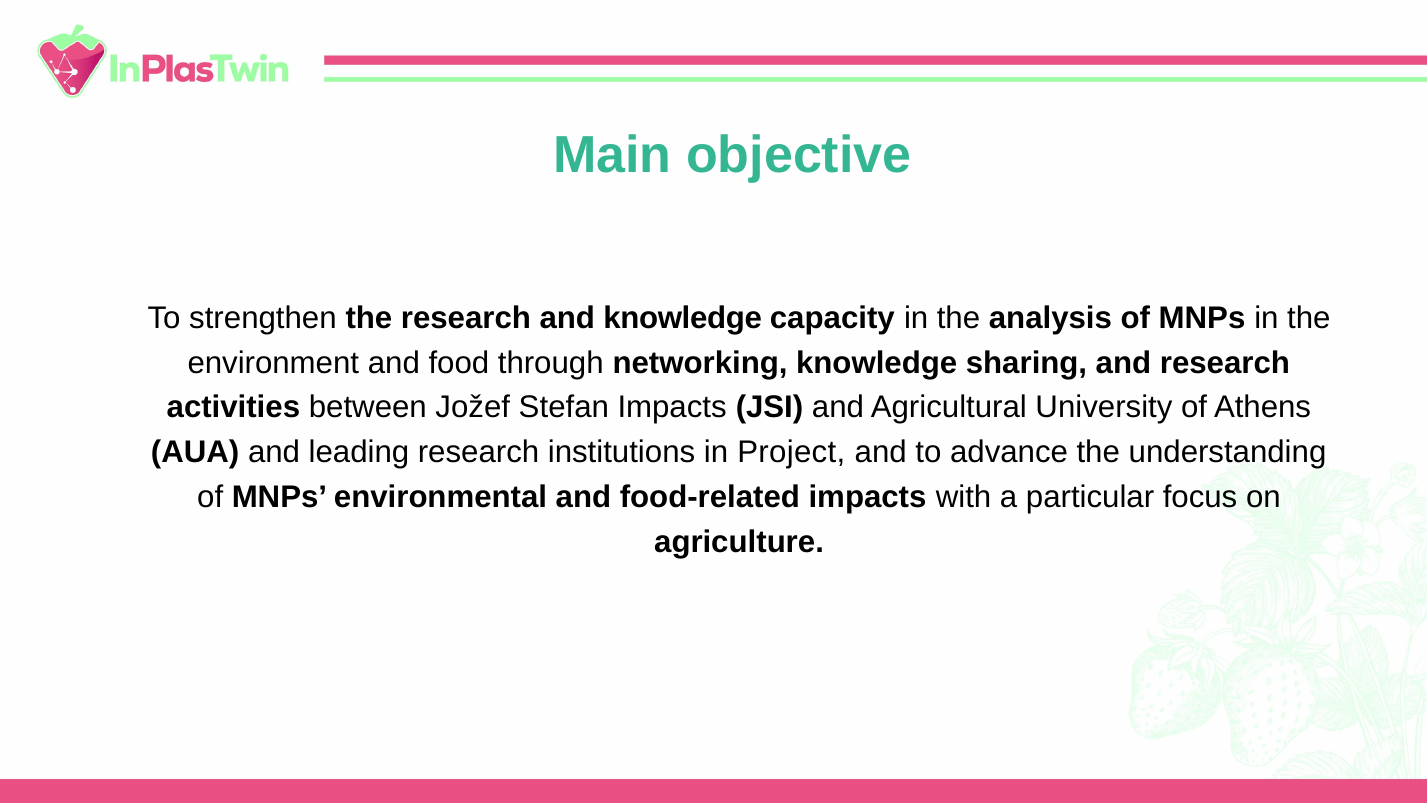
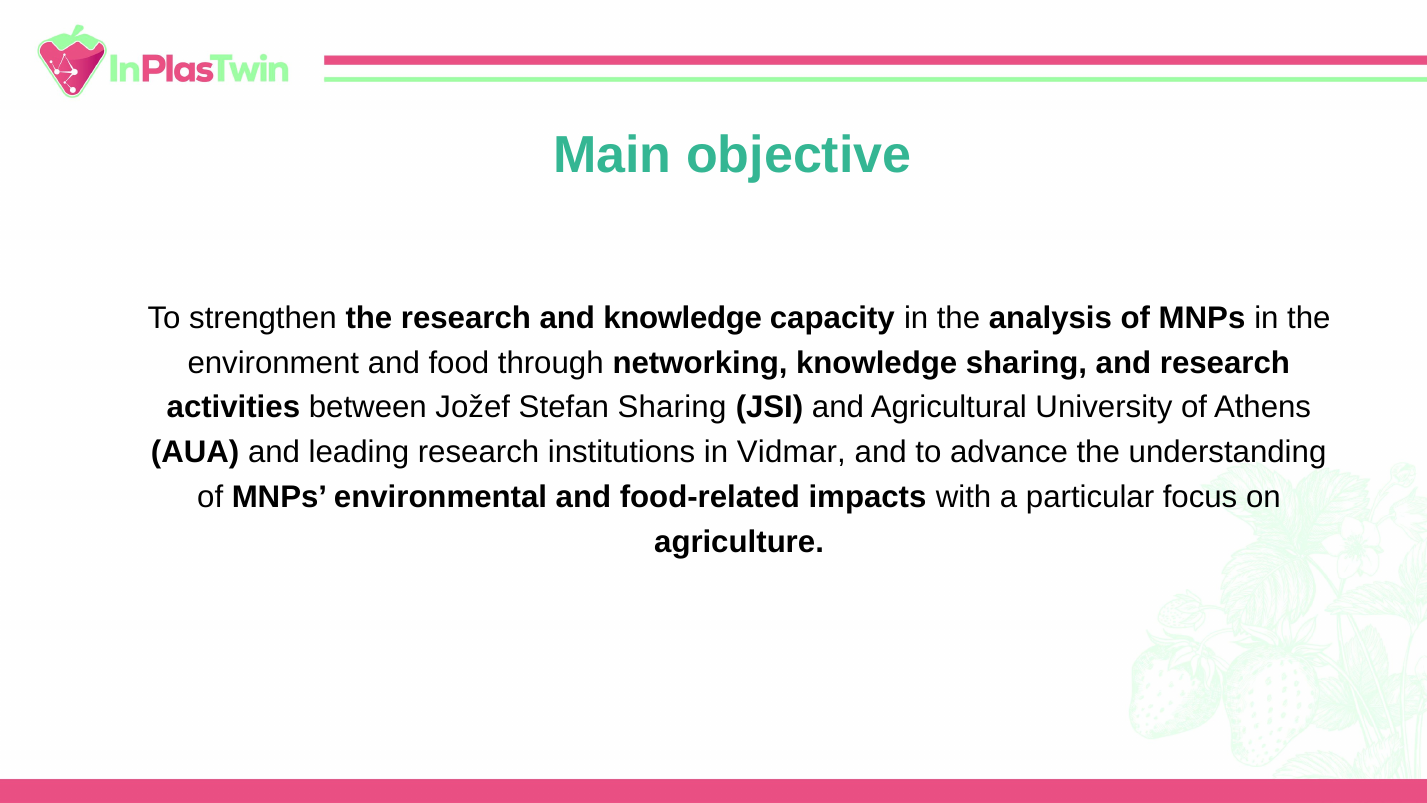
Stefan Impacts: Impacts -> Sharing (672, 408)
Project: Project -> Vidmar (791, 452)
